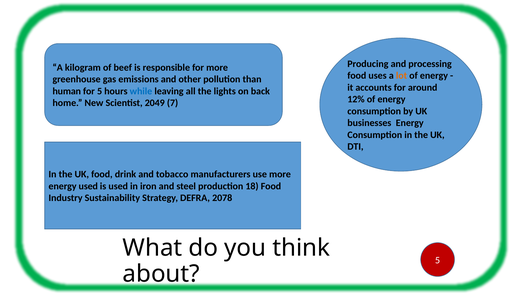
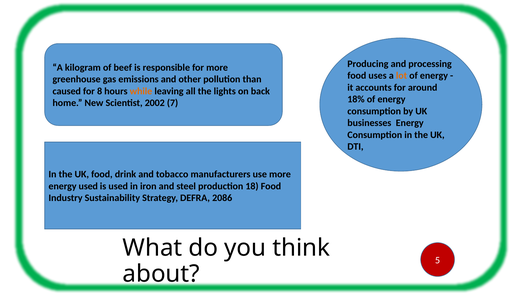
human: human -> caused (67, 91)
for 5: 5 -> 8 (100, 91)
while colour: blue -> orange (141, 91)
12%: 12% -> 18% (356, 99)
2049: 2049 -> 2002 (155, 103)
2078: 2078 -> 2086 (222, 198)
